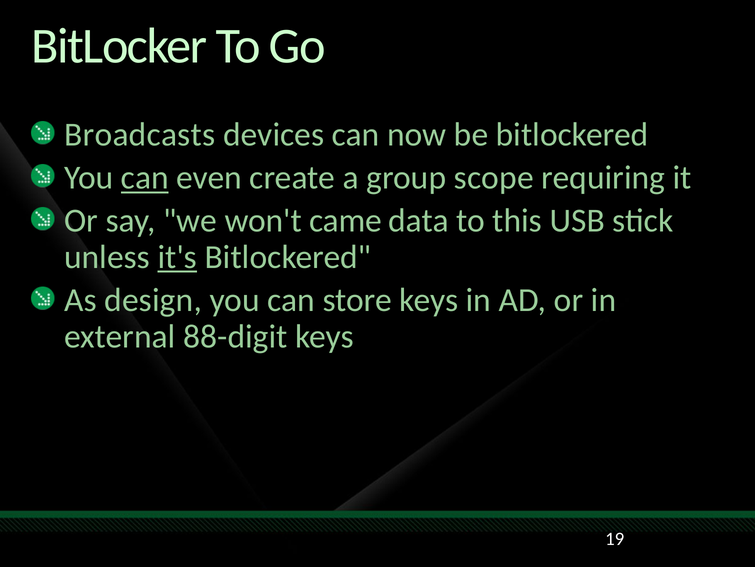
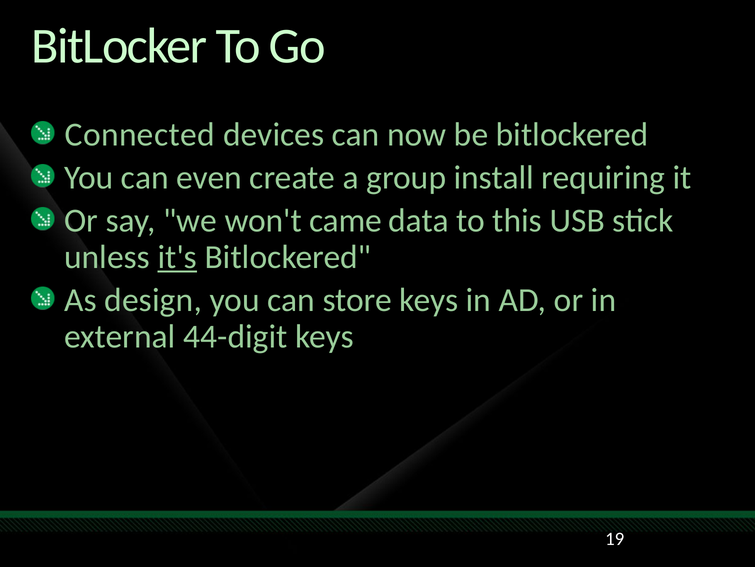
Broadcasts: Broadcasts -> Connected (140, 135)
can underline: present -> none (145, 178)
scope: scope -> install (494, 178)
88-digit: 88-digit -> 44-digit (235, 336)
